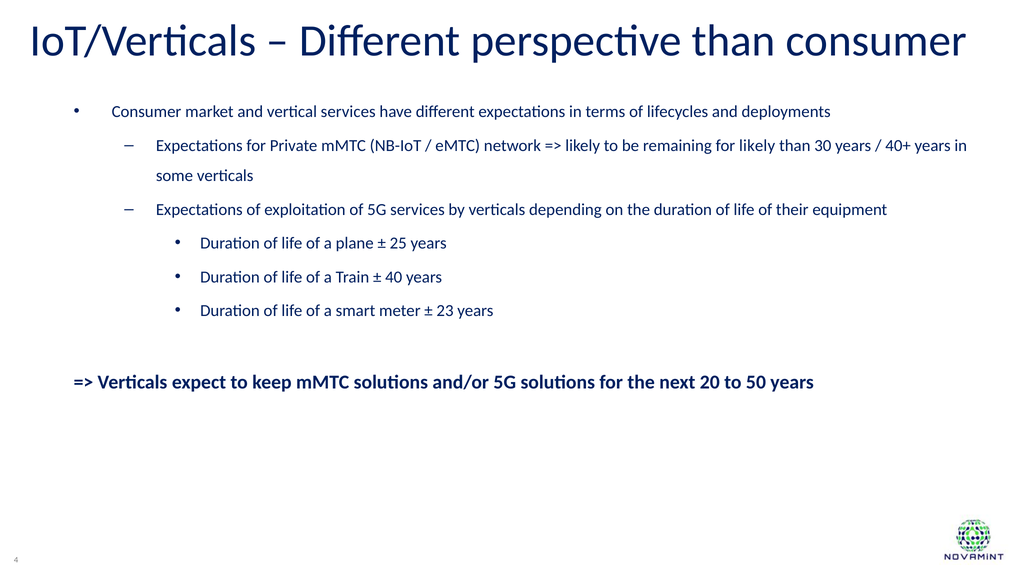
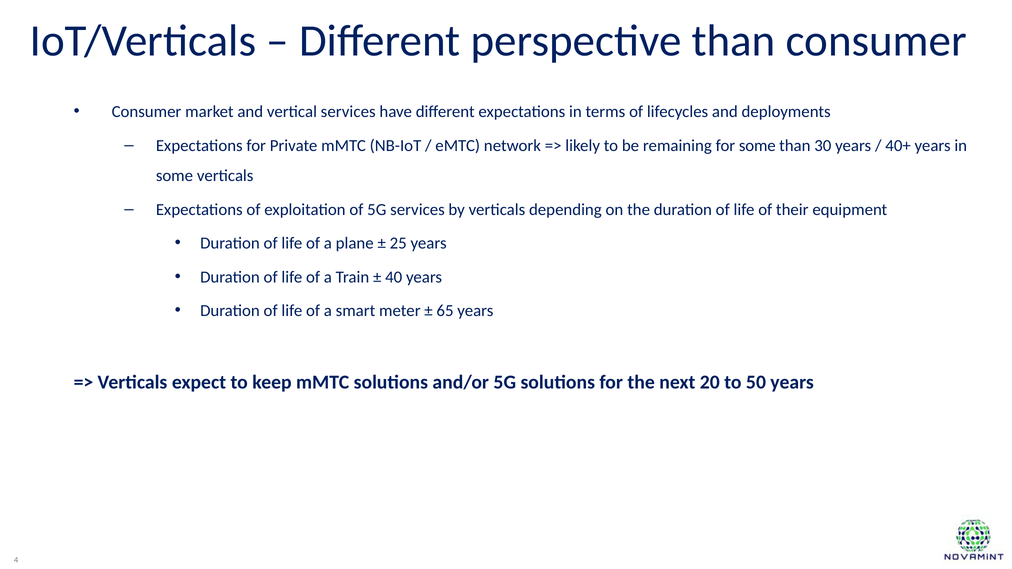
for likely: likely -> some (757, 146)
23: 23 -> 65 (445, 311)
